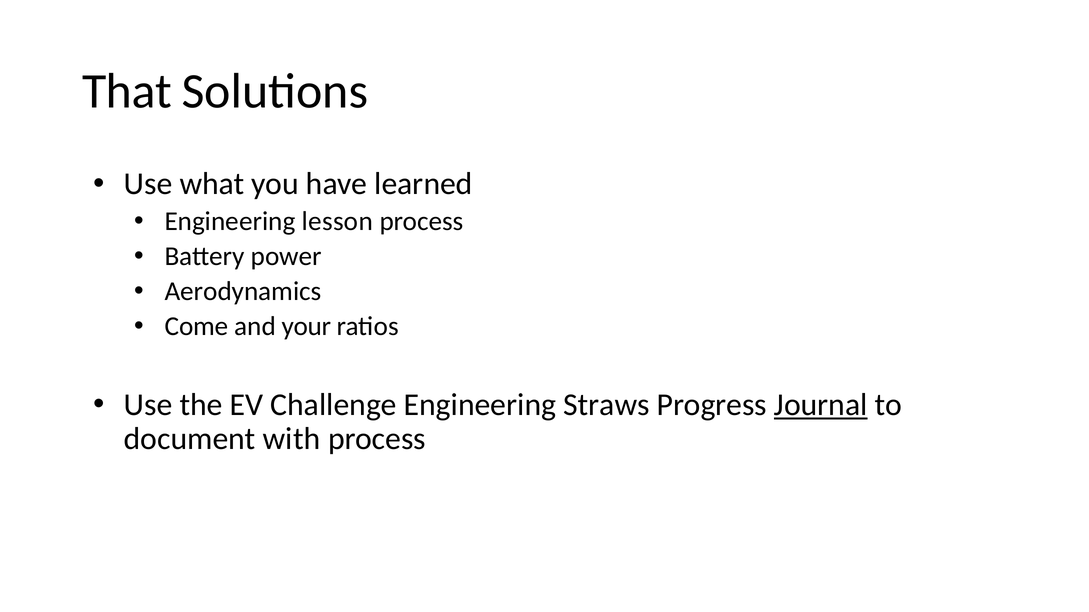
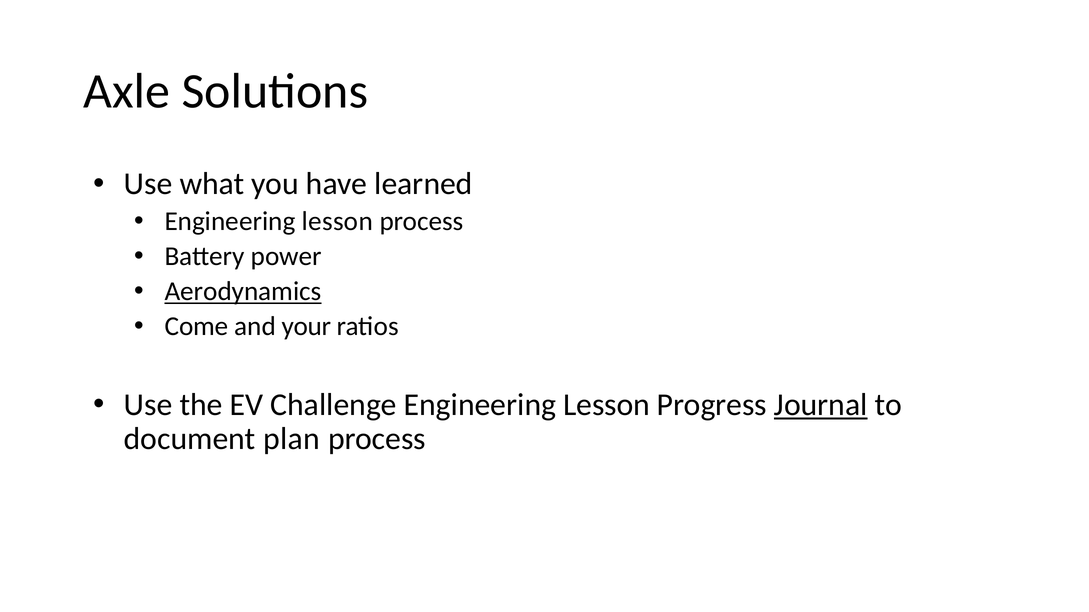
That: That -> Axle (127, 91)
Aerodynamics underline: none -> present (243, 292)
Challenge Engineering Straws: Straws -> Lesson (607, 405)
with: with -> plan (292, 439)
